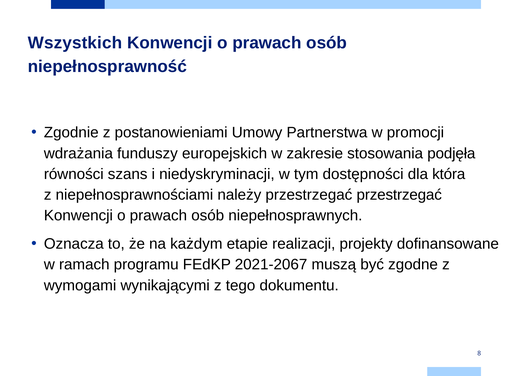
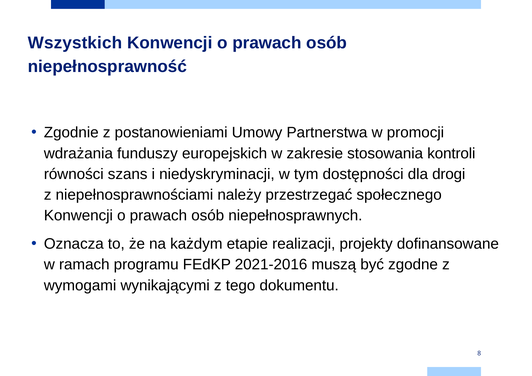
podjęła: podjęła -> kontroli (451, 153)
która: która -> drogi (449, 174)
przestrzegać przestrzegać: przestrzegać -> społecznego (399, 195)
2021-2067: 2021-2067 -> 2021-2016 (271, 265)
